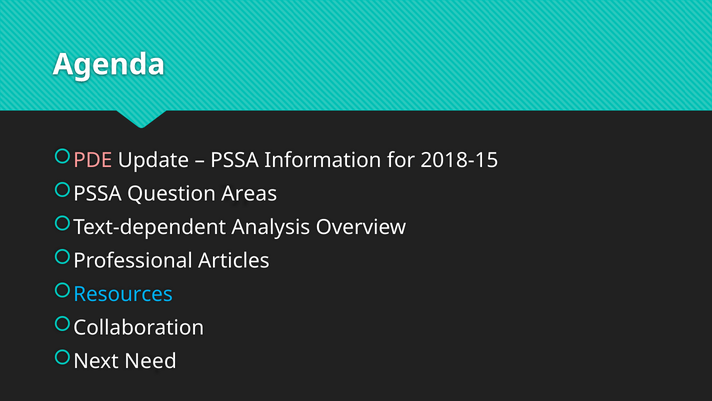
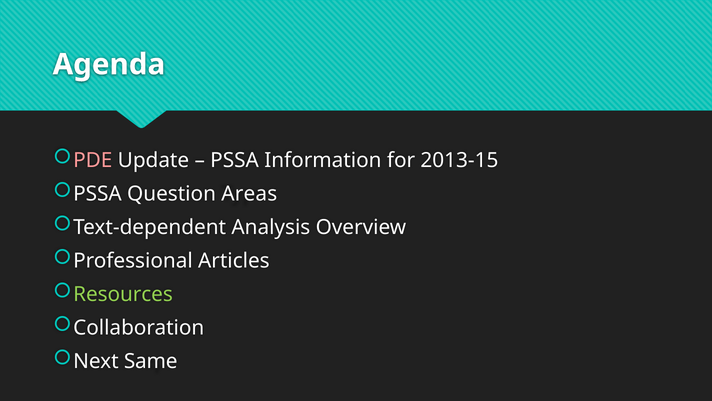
2018-15: 2018-15 -> 2013-15 (459, 160)
Resources colour: light blue -> light green (123, 294)
Need: Need -> Same (151, 361)
